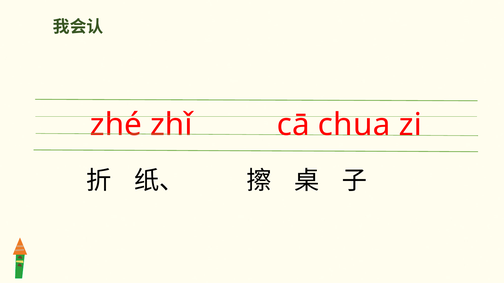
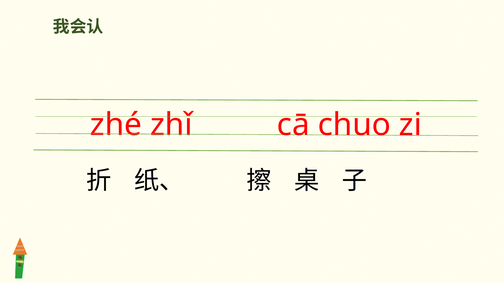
chua: chua -> chuo (354, 125)
